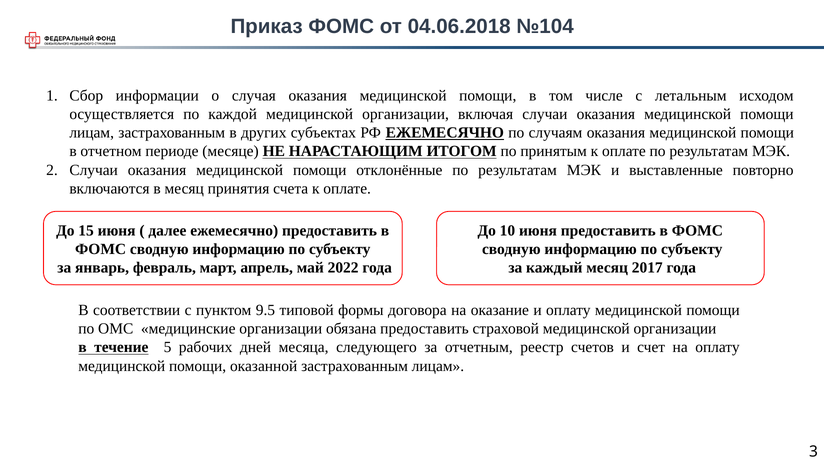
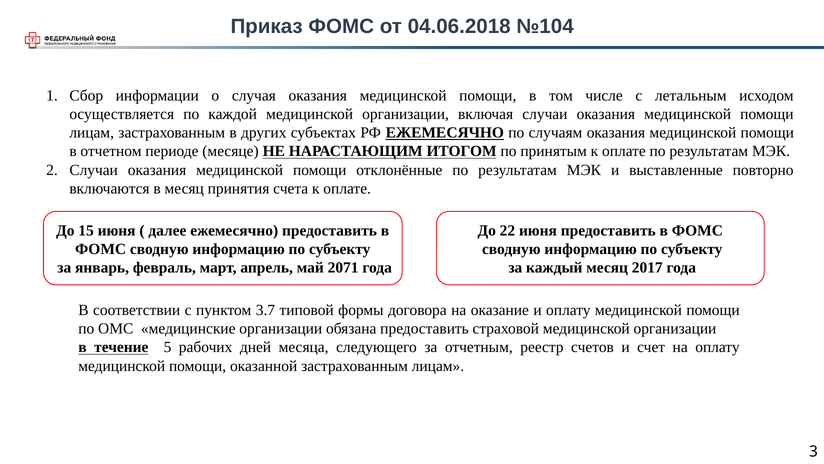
10: 10 -> 22 (507, 230)
2022: 2022 -> 2071 (343, 267)
9.5: 9.5 -> 3.7 (265, 310)
